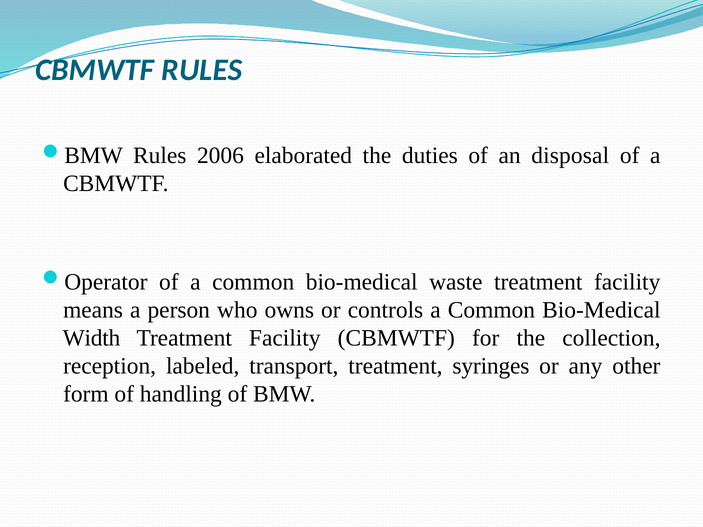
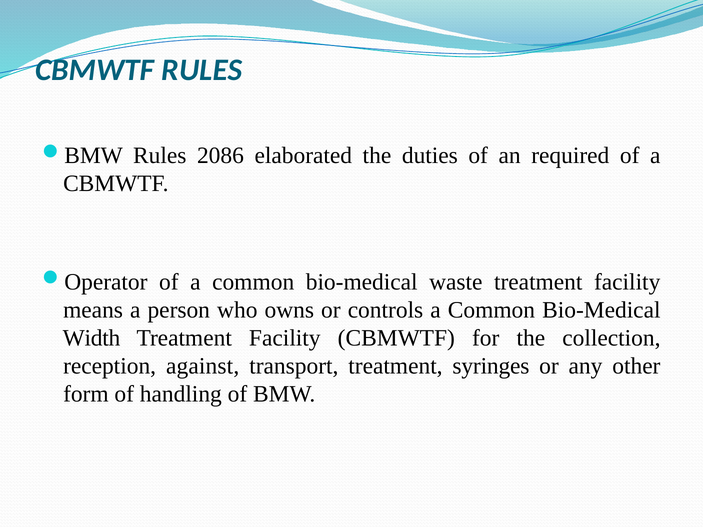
2006: 2006 -> 2086 (220, 155)
disposal: disposal -> required (570, 155)
labeled: labeled -> against (203, 366)
